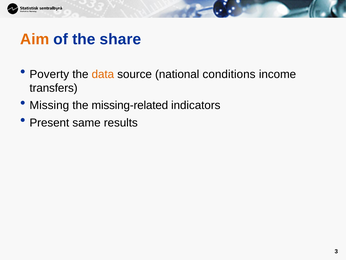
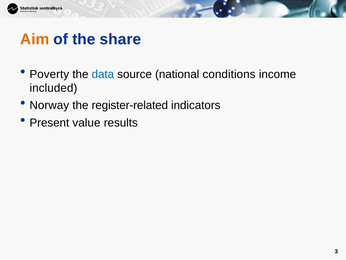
data colour: orange -> blue (103, 74)
transfers: transfers -> included (53, 88)
Missing: Missing -> Norway (49, 105)
missing-related: missing-related -> register-related (130, 105)
same: same -> value (86, 122)
